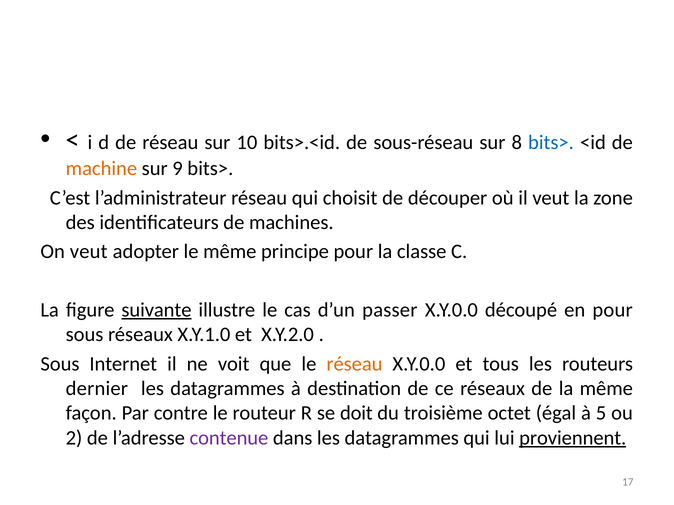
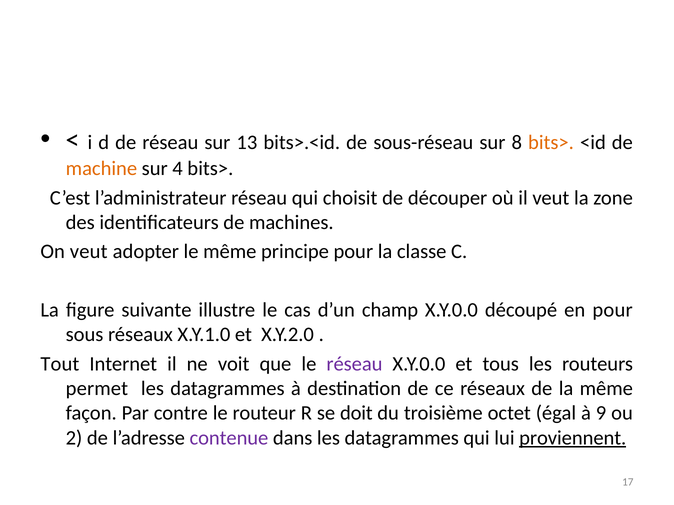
10: 10 -> 13 (247, 143)
bits> colour: blue -> orange (551, 143)
9: 9 -> 4 (178, 169)
suivante underline: present -> none (156, 310)
passer: passer -> champ (390, 310)
Sous: Sous -> Tout (60, 364)
réseau colour: orange -> purple (354, 364)
dernier: dernier -> permet (97, 389)
5: 5 -> 9 (601, 414)
